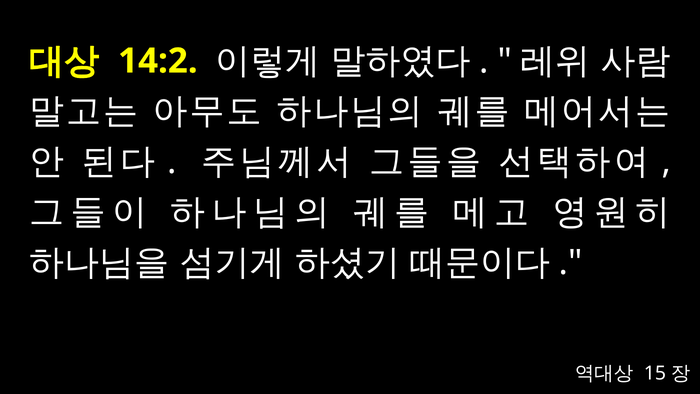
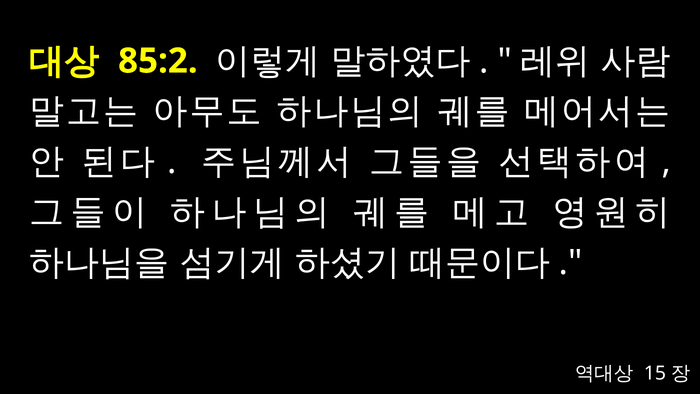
14:2: 14:2 -> 85:2 (158, 61)
